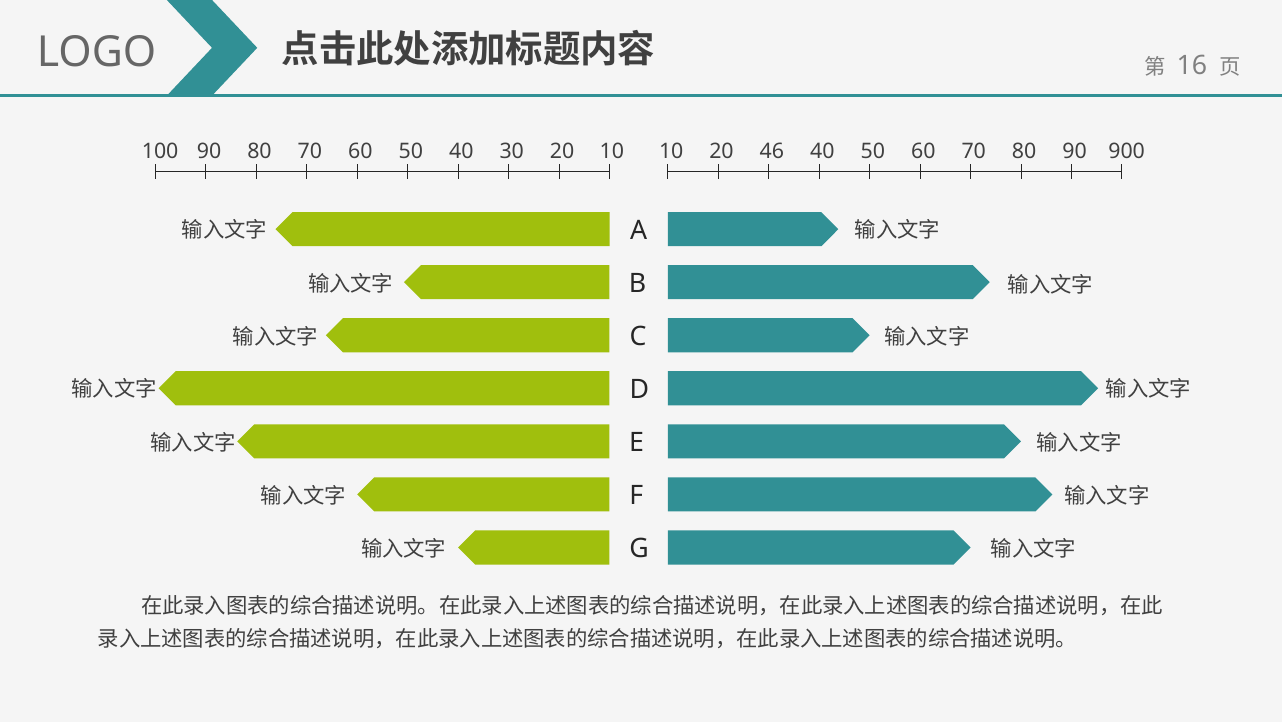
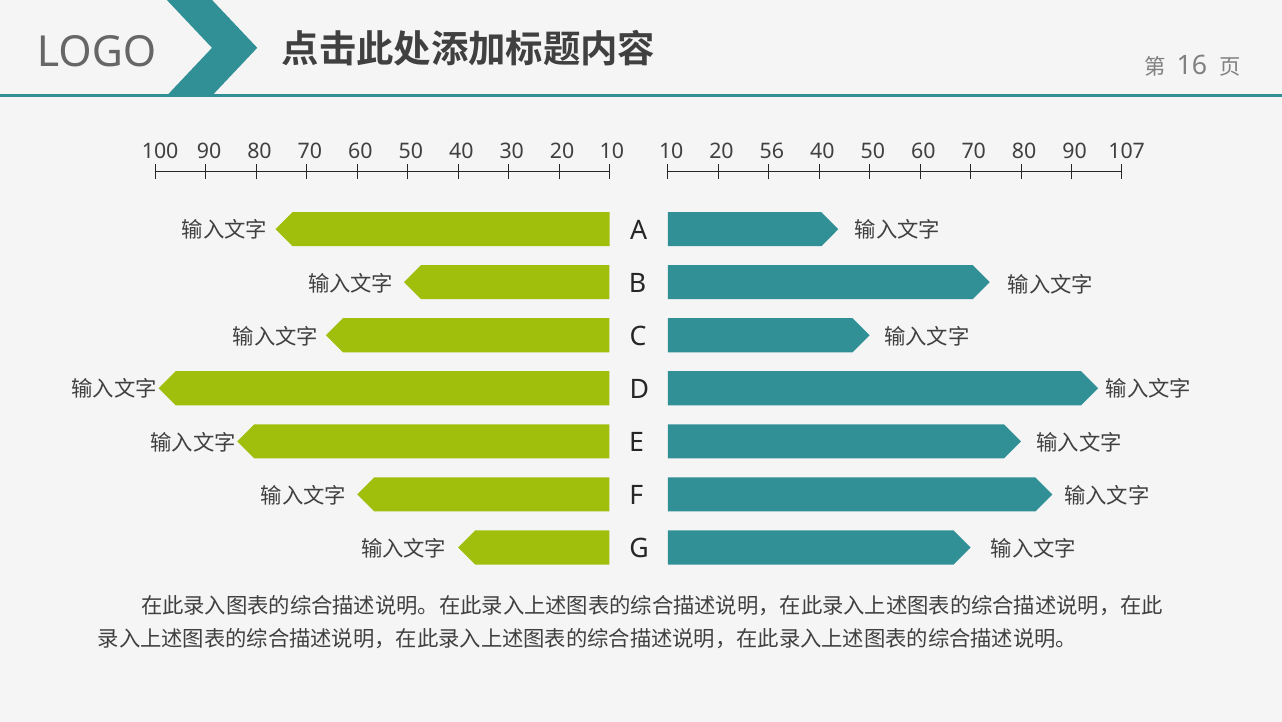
46: 46 -> 56 (772, 151)
900: 900 -> 107 (1127, 151)
